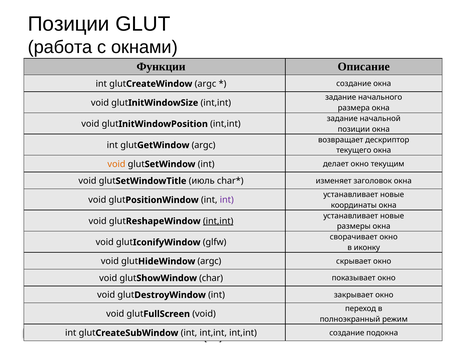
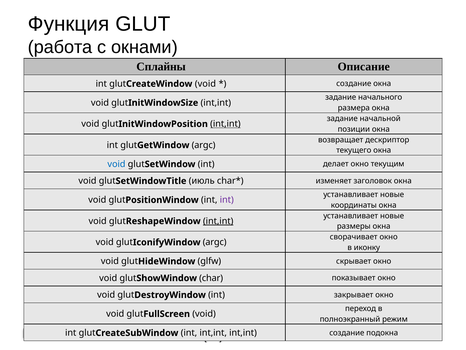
Позиции: Позиции -> Функция (69, 24)
Функции: Функции -> Сплайны (161, 67)
glutCreateWindow argc: argc -> void (205, 84)
int,int underline: none -> present (225, 124)
void colour: orange -> blue (116, 164)
glutIconifyWindow glfw: glfw -> argc (215, 242)
glutHideWindow argc: argc -> glfw (209, 261)
